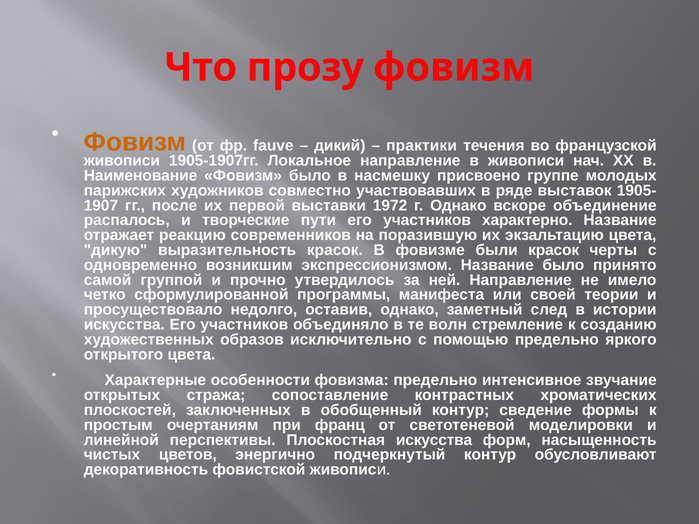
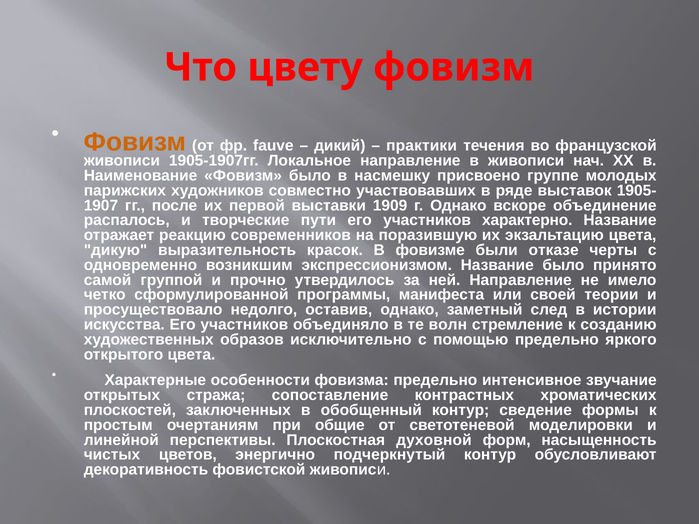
прозу: прозу -> цвету (305, 67)
1972: 1972 -> 1909 (390, 205)
были красок: красок -> отказе (554, 250)
франц: франц -> общие (340, 425)
Плоскостная искусства: искусства -> духовной (434, 440)
